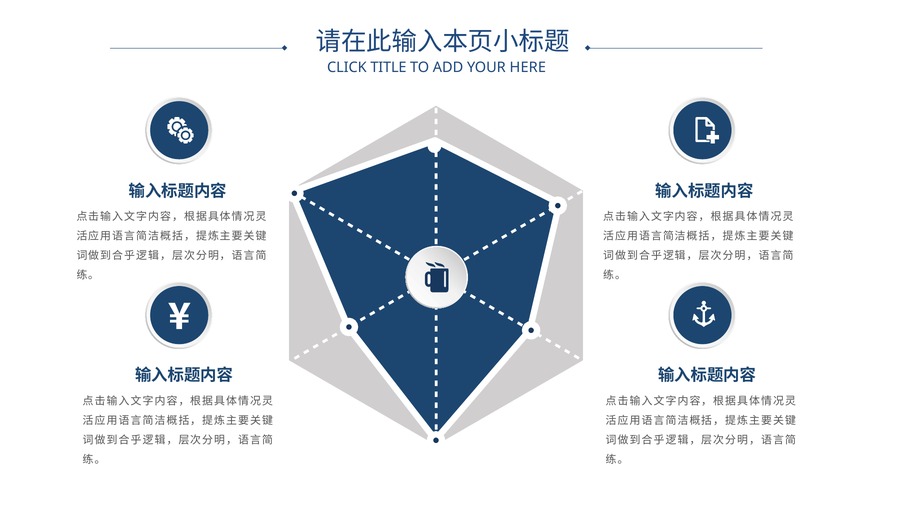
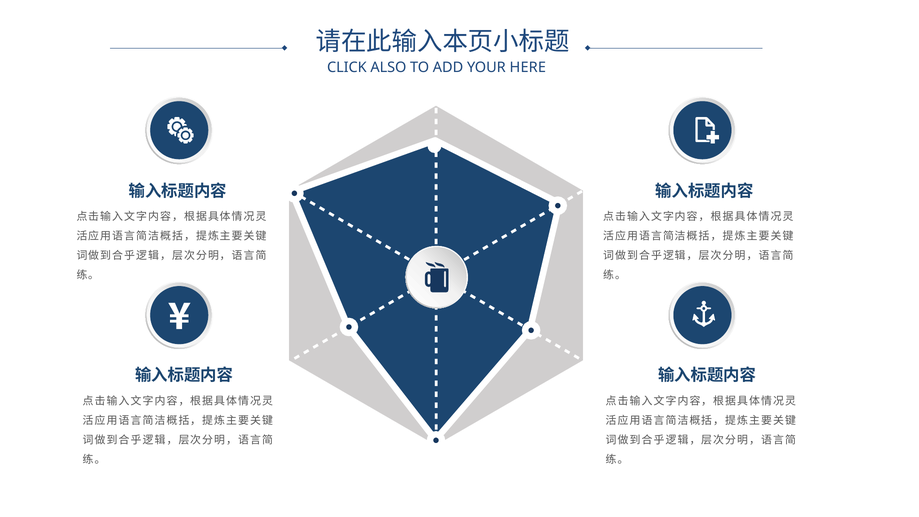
TITLE: TITLE -> ALSO (388, 67)
